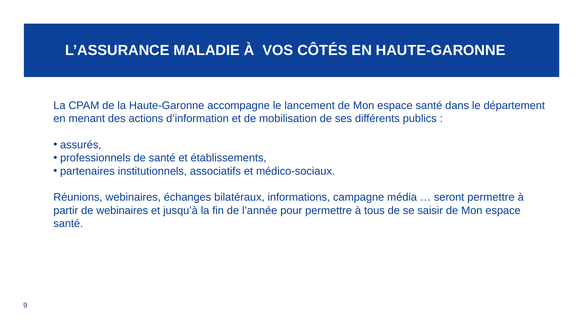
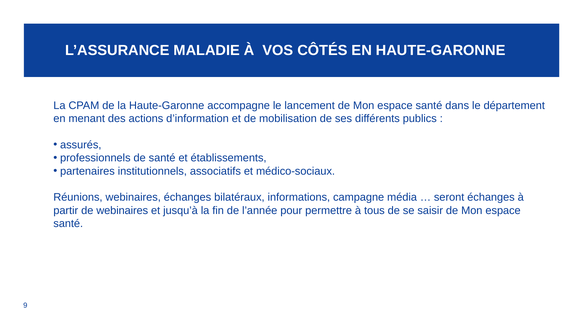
seront permettre: permettre -> échanges (491, 197)
